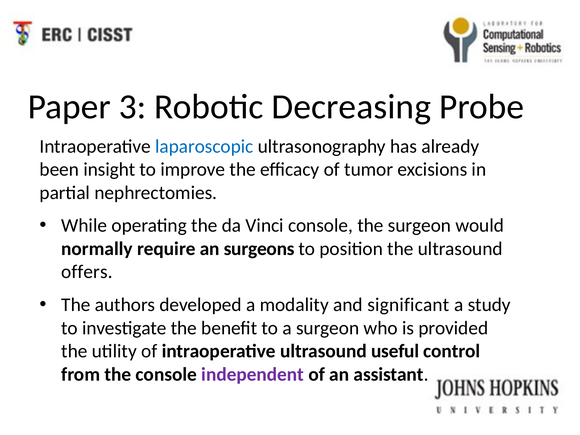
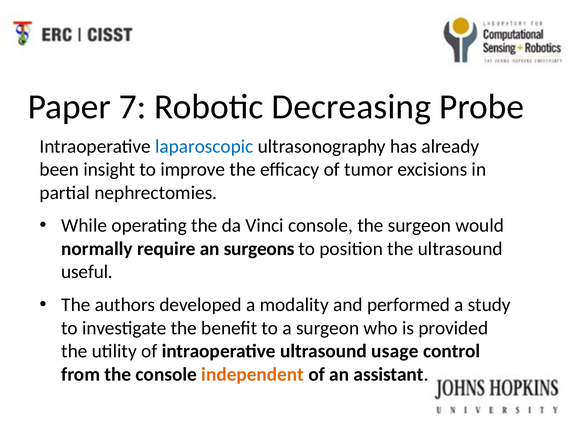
3: 3 -> 7 (132, 107)
offers: offers -> useful (87, 272)
significant: significant -> performed (409, 305)
useful: useful -> usage (395, 351)
independent colour: purple -> orange (253, 374)
